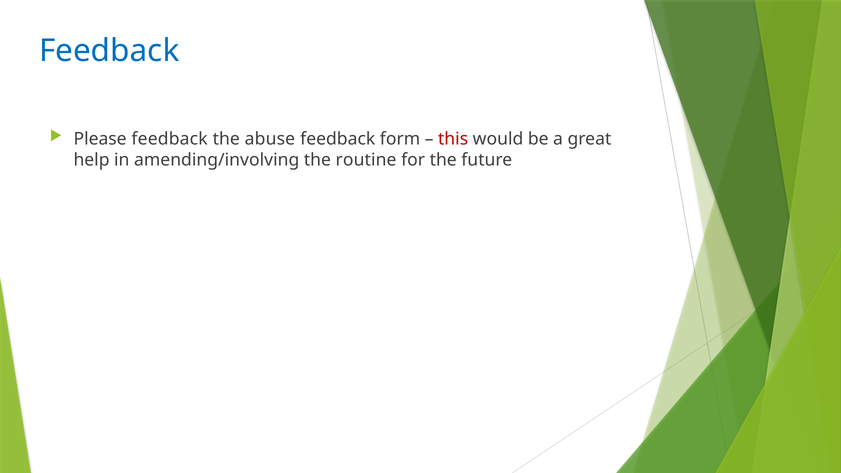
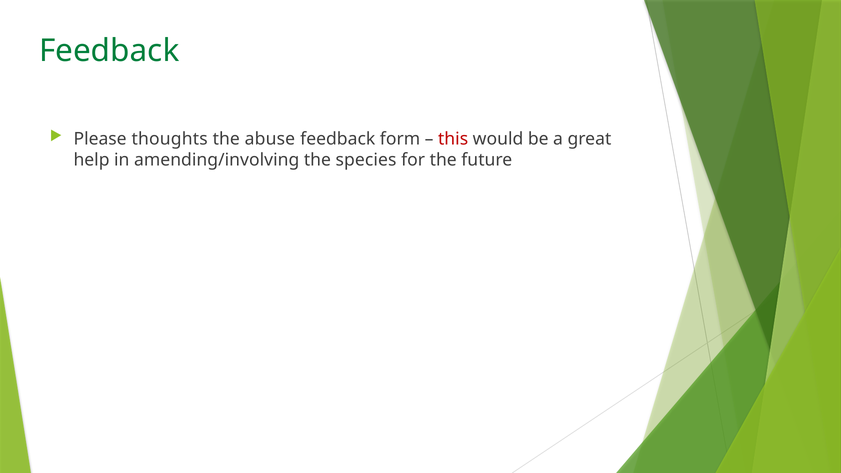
Feedback colour: blue -> green (109, 51)
Please feedback: feedback -> thoughts (170, 139)
routine: routine -> species (366, 160)
